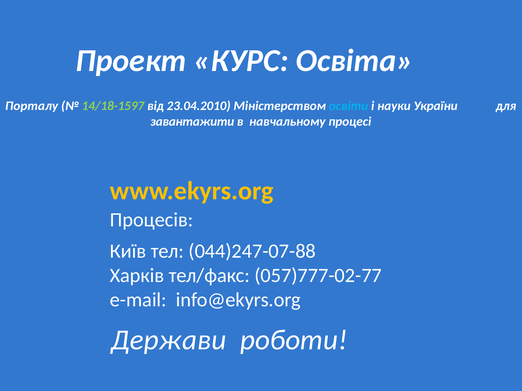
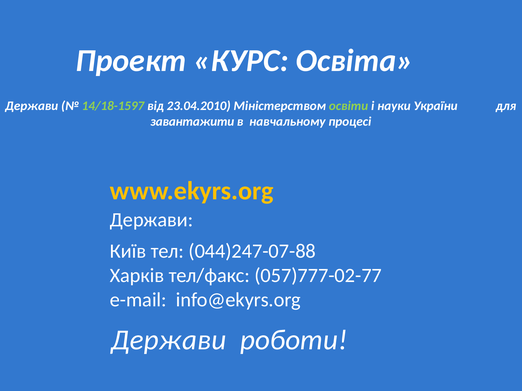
Порталу: Порталу -> Держави (32, 106)
освіти colour: light blue -> light green (349, 106)
Процесів: Процесів -> Держави (152, 220)
